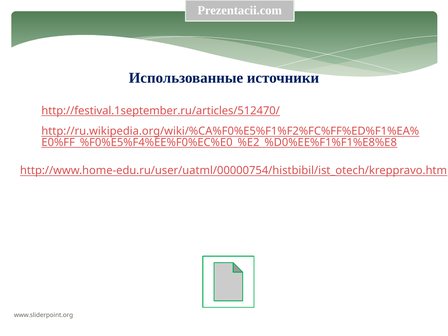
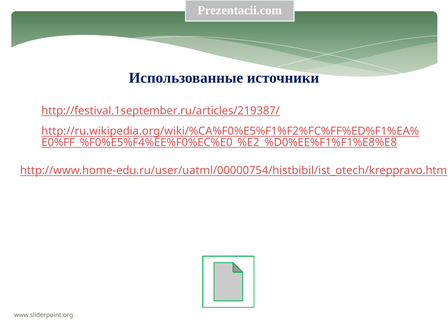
http://festival.1september.ru/articles/512470/: http://festival.1september.ru/articles/512470/ -> http://festival.1september.ru/articles/219387/ (161, 111)
